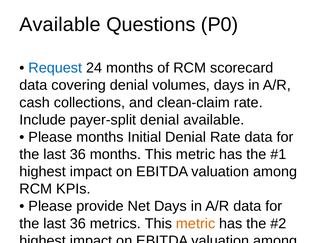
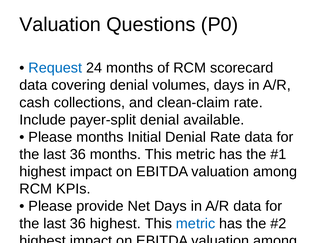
Available: Available -> Valuation (60, 25)
36 metrics: metrics -> highest (115, 224)
metric colour: orange -> blue (196, 224)
